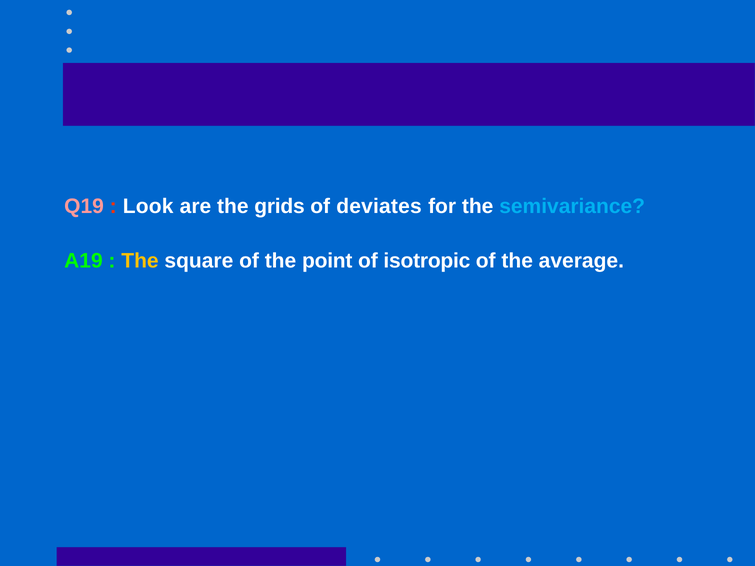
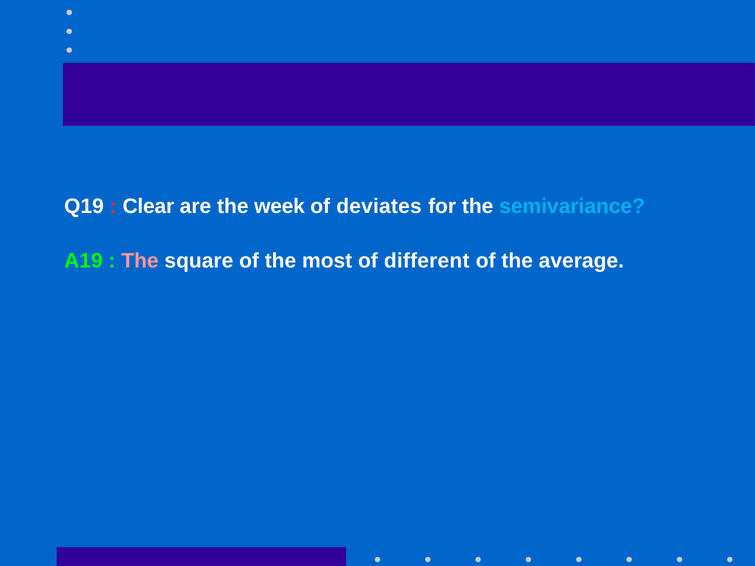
Q19 colour: pink -> white (84, 207)
Look: Look -> Clear (148, 207)
grids: grids -> week (280, 207)
The colour: yellow -> pink (140, 261)
point: point -> most (327, 261)
isotropic: isotropic -> different (427, 261)
